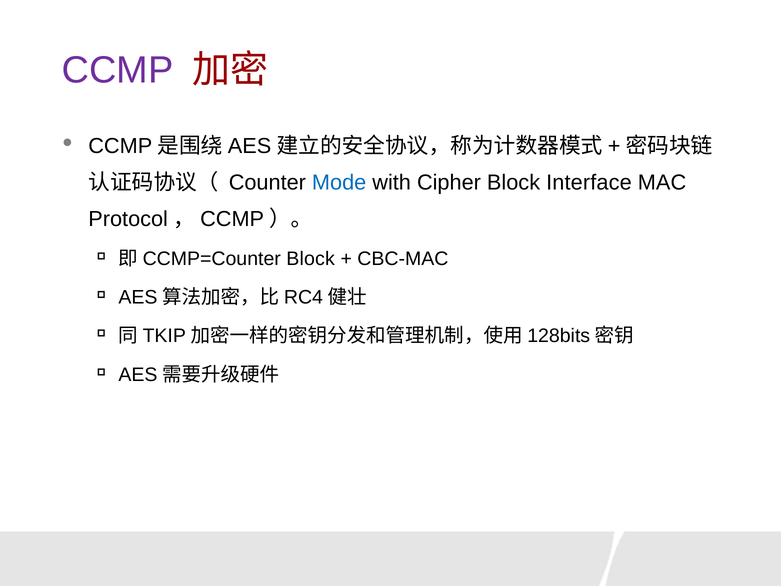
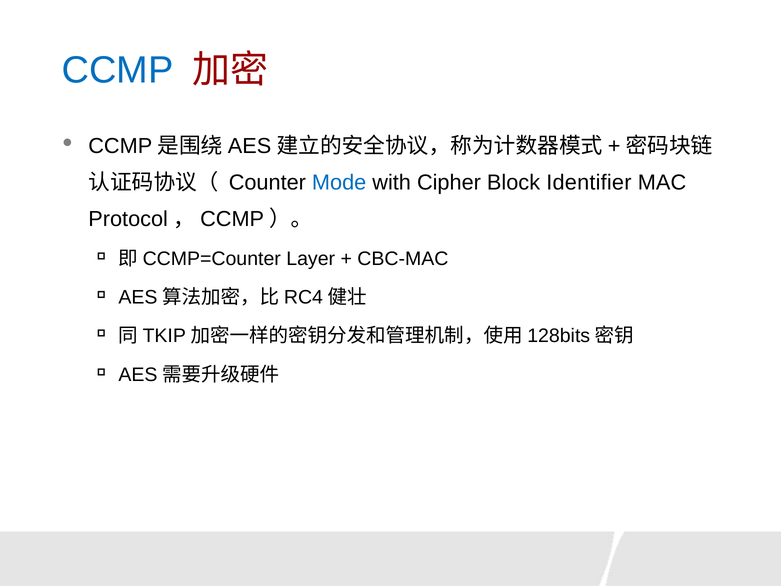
CCMP colour: purple -> blue (118, 70)
Interface: Interface -> Identifier (589, 182)
Block: Block -> Layer (311, 259)
